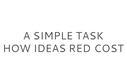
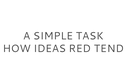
COST: COST -> TEND (109, 49)
